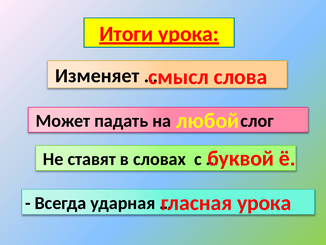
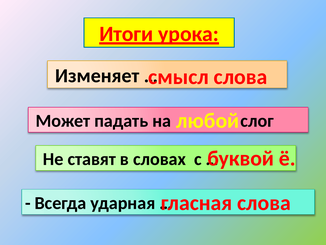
урока: урока -> слова (264, 203)
